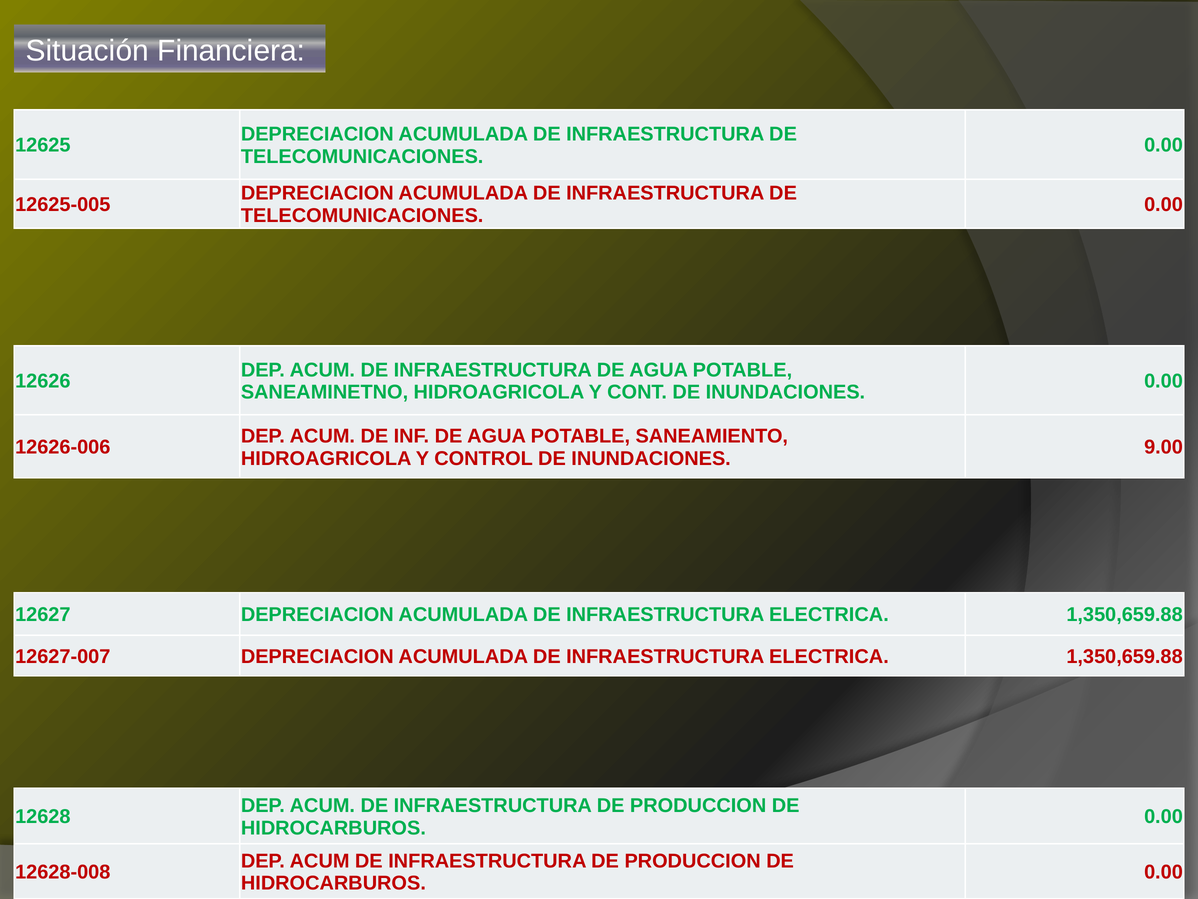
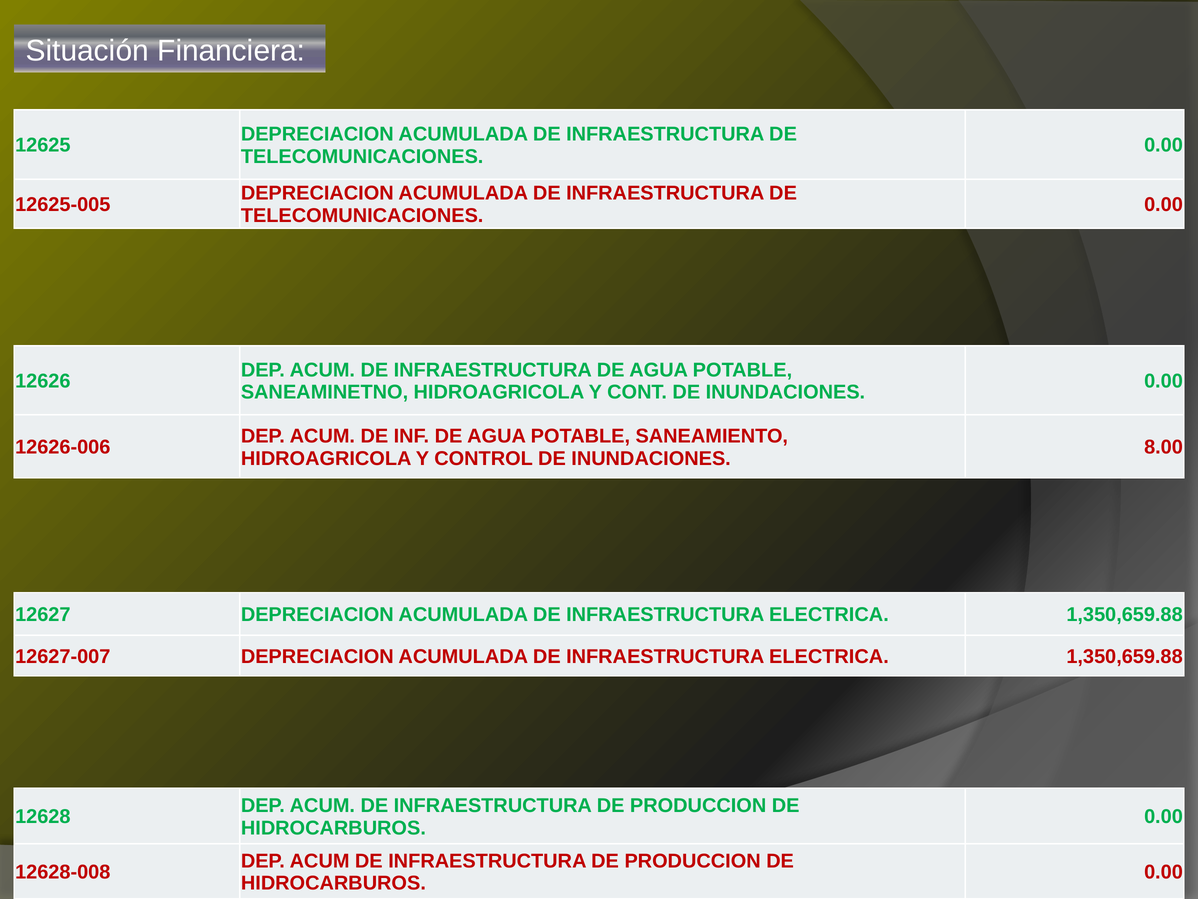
9.00: 9.00 -> 8.00 (1164, 447)
